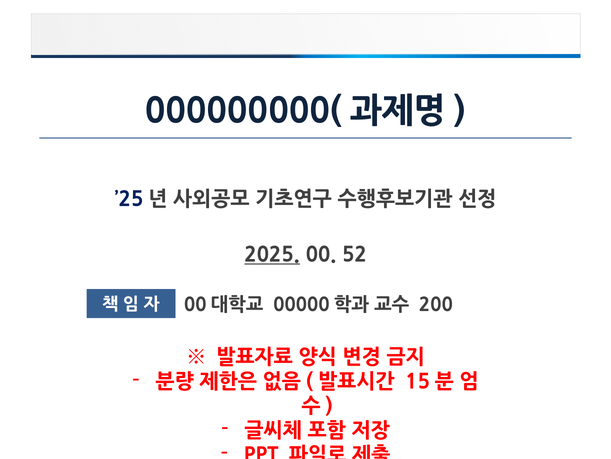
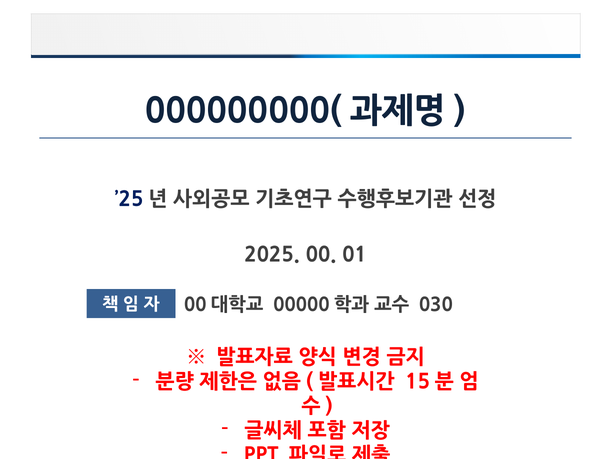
2025 underline: present -> none (272, 255)
52: 52 -> 01 (354, 255)
200: 200 -> 030 (436, 304)
